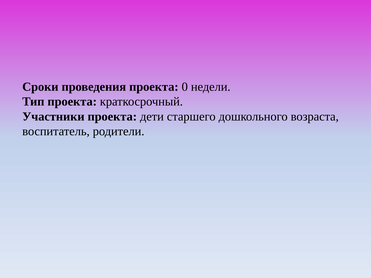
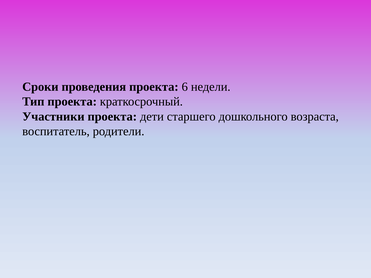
0: 0 -> 6 (185, 87)
